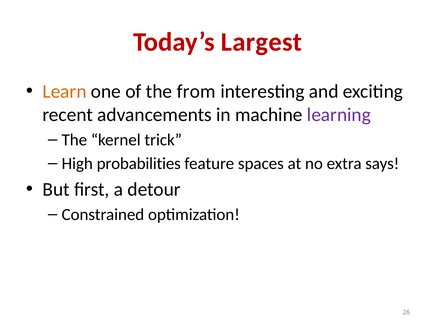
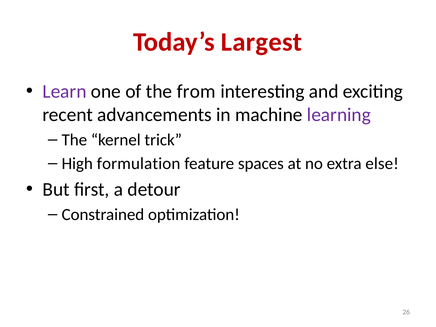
Learn colour: orange -> purple (65, 91)
probabilities: probabilities -> formulation (139, 164)
says: says -> else (382, 164)
